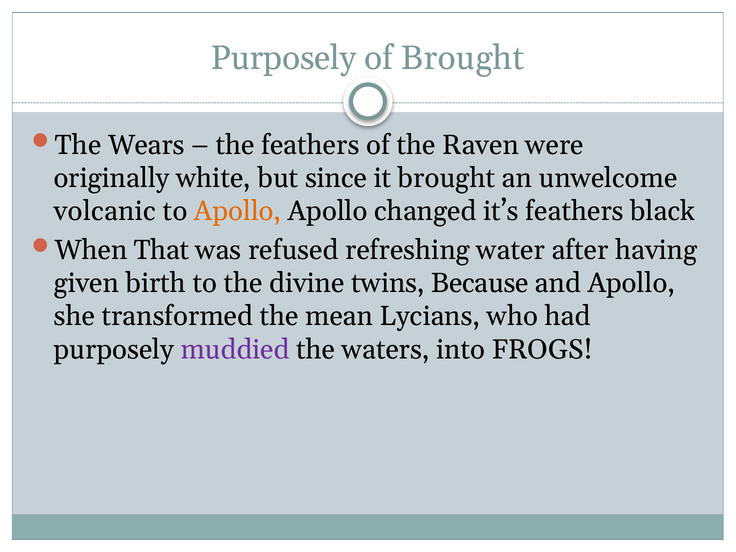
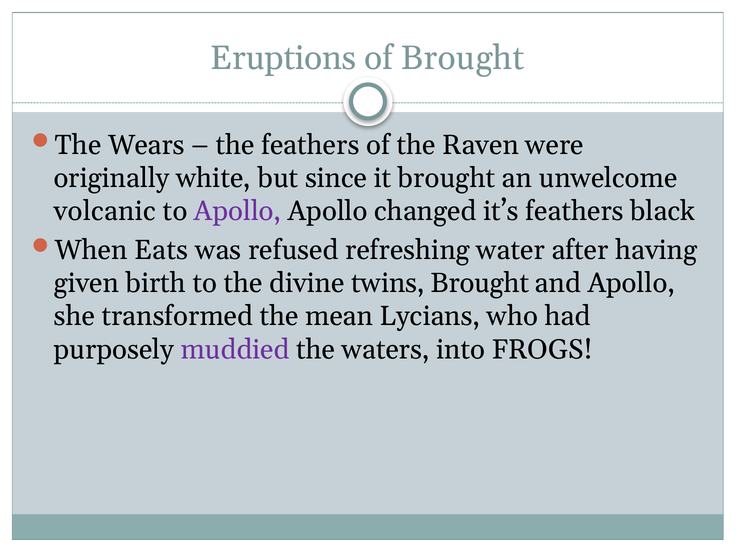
Purposely: Purposely -> Eruptions (283, 58)
Apollo colour: orange -> purple (238, 211)
That: That -> Eats (161, 250)
twins Because: Because -> Brought (480, 283)
